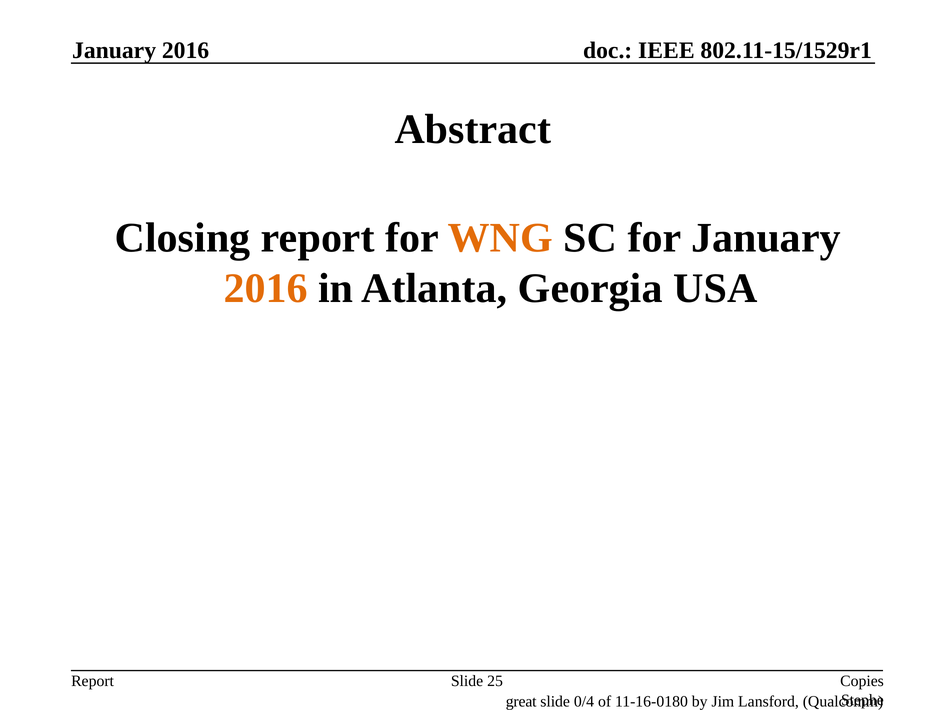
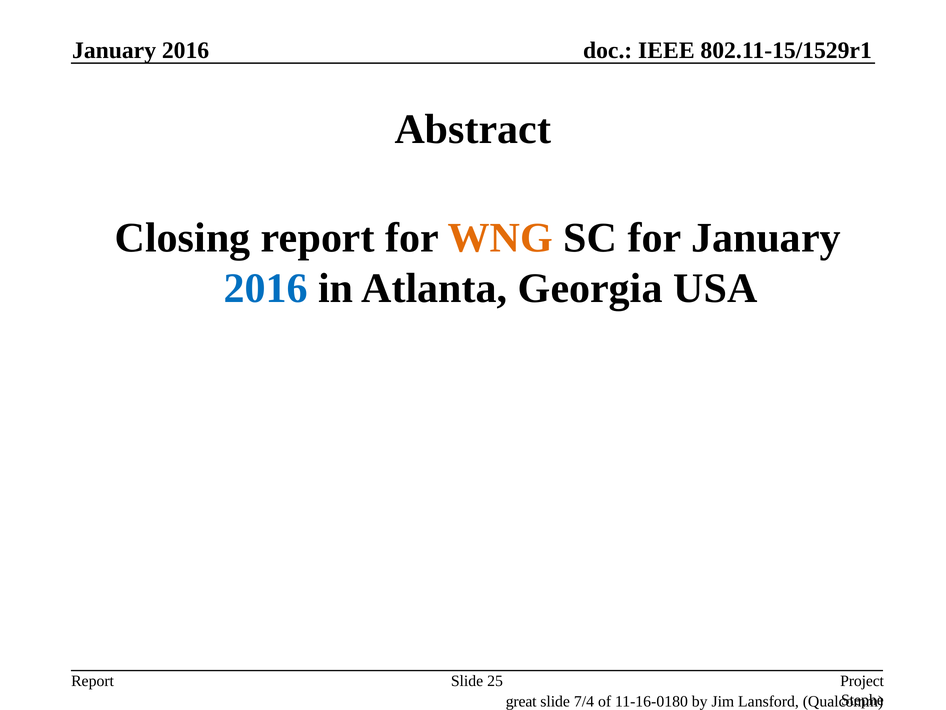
2016 colour: orange -> blue (266, 288)
Copies: Copies -> Project (862, 680)
0/4: 0/4 -> 7/4 (584, 701)
